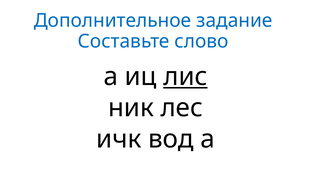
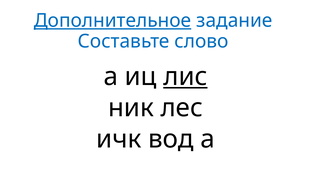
Дополнительное underline: none -> present (113, 21)
